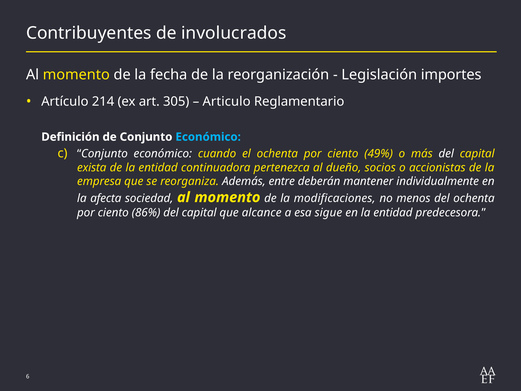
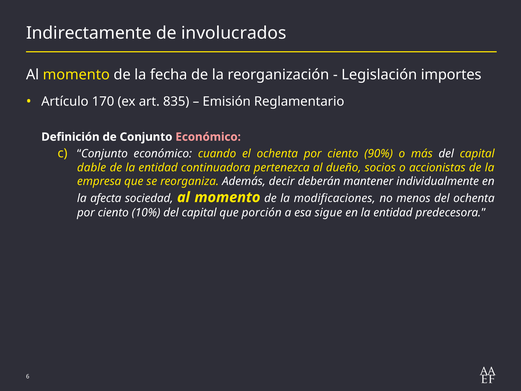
Contribuyentes: Contribuyentes -> Indirectamente (89, 33)
214: 214 -> 170 (103, 102)
305: 305 -> 835 (176, 102)
Articulo: Articulo -> Emisión (227, 102)
Económico colour: light blue -> pink (208, 137)
49%: 49% -> 90% (379, 154)
exista: exista -> dable (92, 167)
entre: entre -> decir (282, 181)
86%: 86% -> 10% (146, 213)
alcance: alcance -> porción (262, 213)
